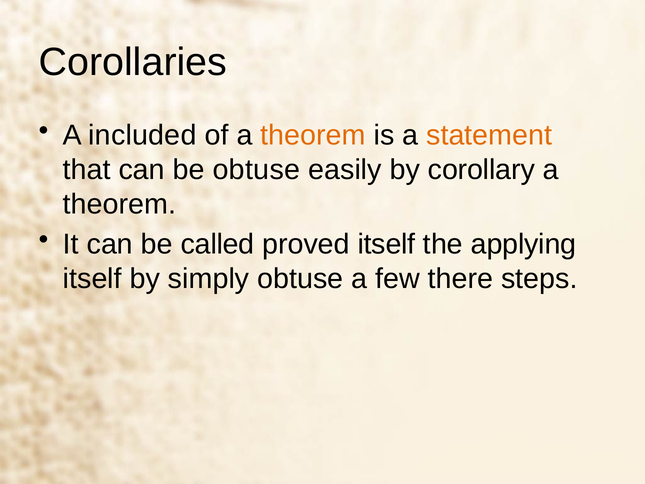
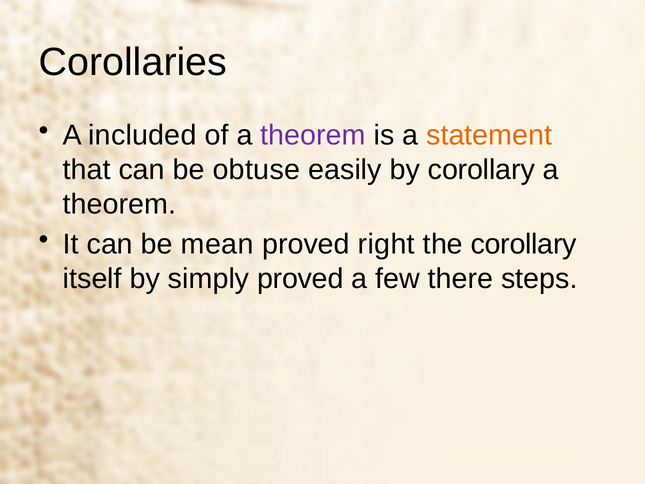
theorem colour: orange -> purple (313, 135)
called: called -> mean (217, 244)
proved itself: itself -> right (386, 244)
the applying: applying -> corollary (524, 244)
simply obtuse: obtuse -> proved (300, 279)
